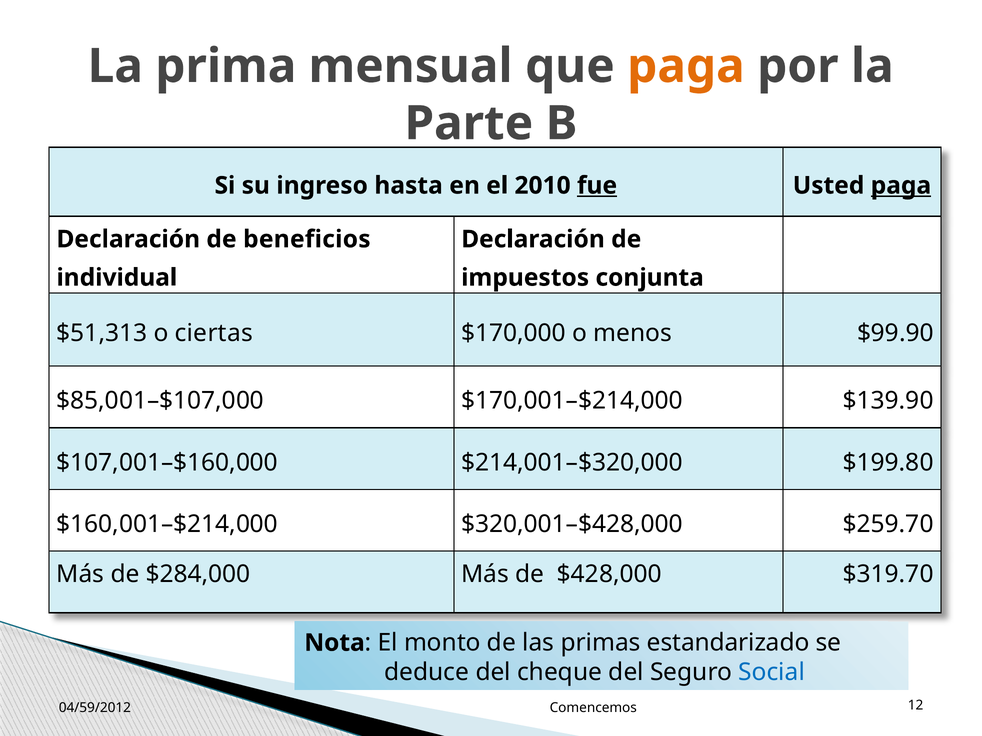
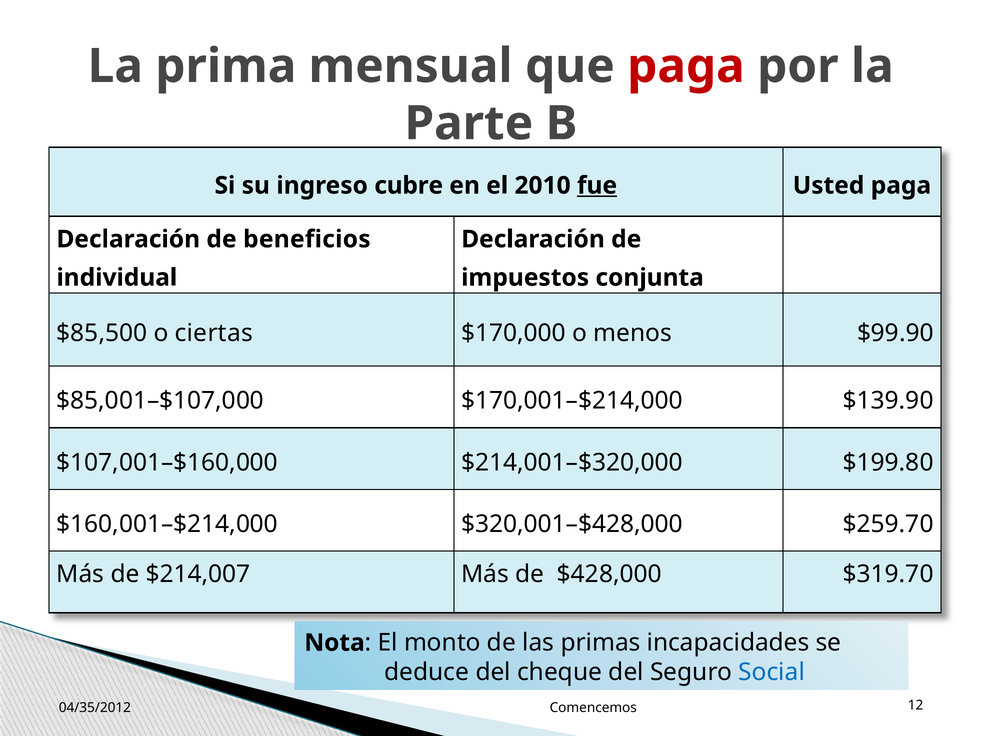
paga colour: orange -> red (686, 66)
hasta: hasta -> cubre (409, 186)
paga underline: present -> none (901, 186)
$51,313: $51,313 -> $85,500 (102, 334)
$284,000: $284,000 -> $214,007 (198, 575)
estandarizado: estandarizado -> incapacidades (728, 643)
04/59/2012: 04/59/2012 -> 04/35/2012 (95, 708)
